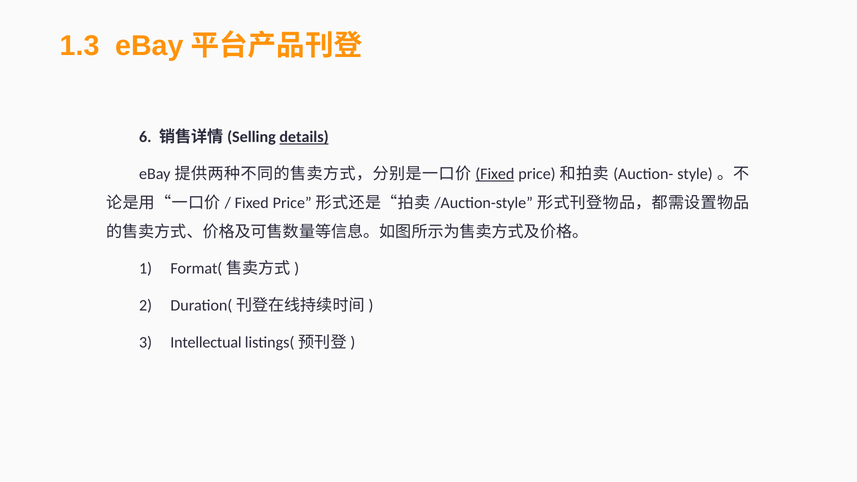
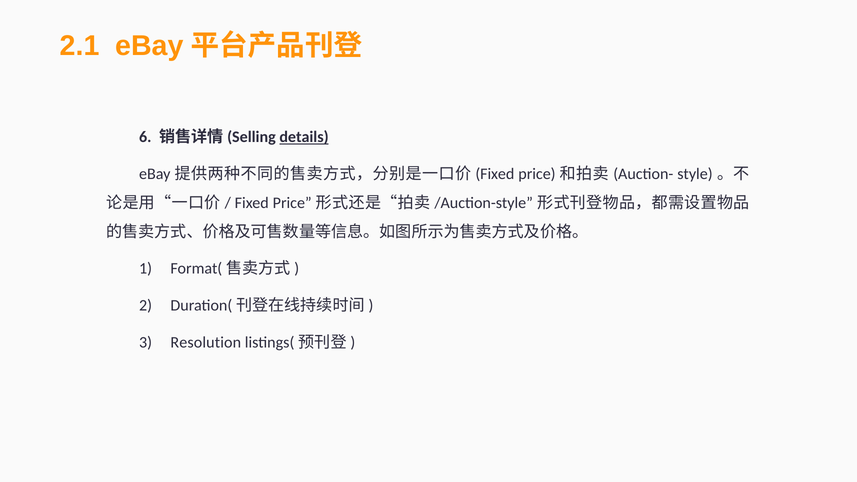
1.3: 1.3 -> 2.1 (80, 46)
Fixed underline: present -> none (495, 174)
Intellectual: Intellectual -> Resolution (206, 343)
